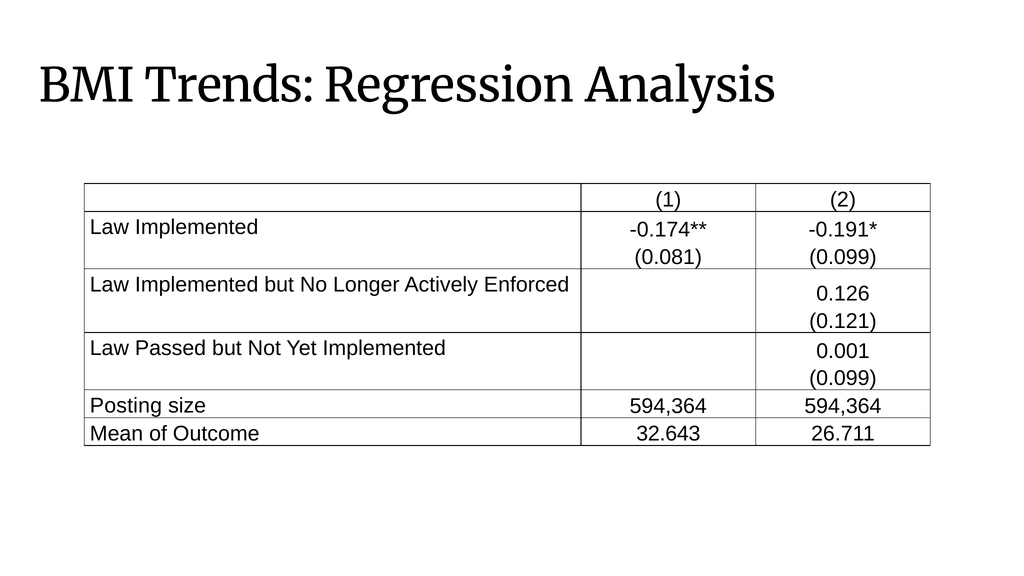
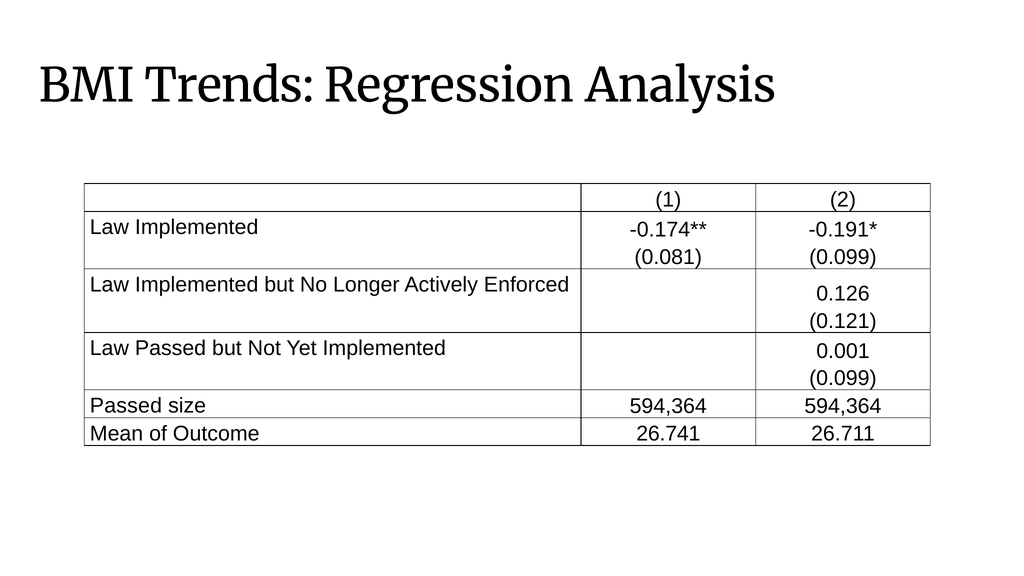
Posting: Posting -> Passed (126, 406)
32.643: 32.643 -> 26.741 (668, 434)
